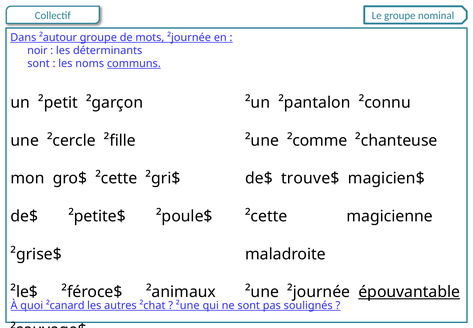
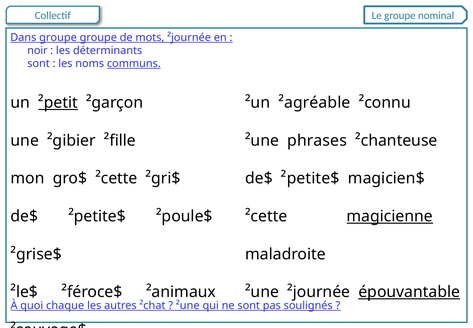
Dans ²autour: ²autour -> groupe (58, 37)
²petit underline: none -> present (58, 103)
²pantalon: ²pantalon -> ²agréable (314, 103)
²cercle: ²cercle -> ²gibier (71, 140)
²comme: ²comme -> phrases (317, 140)
trouve$: trouve$ -> ²petite$ (310, 178)
magicienne underline: none -> present (390, 216)
²canard: ²canard -> chaque (65, 305)
